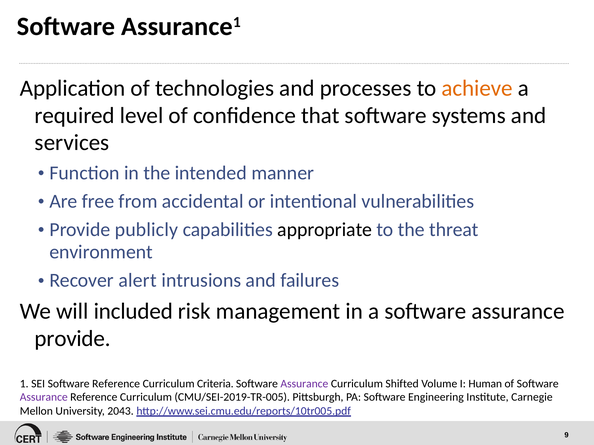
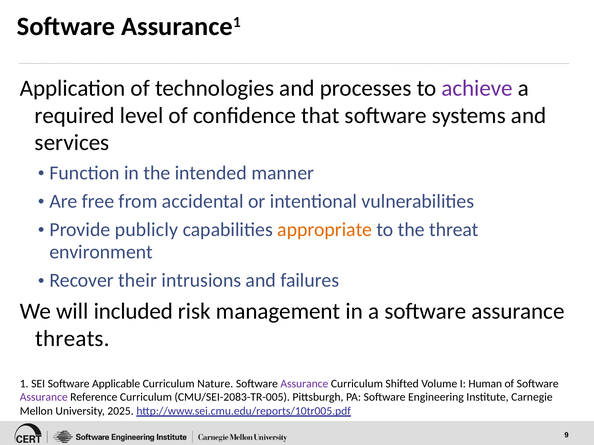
achieve colour: orange -> purple (477, 88)
appropriate colour: black -> orange (325, 230)
alert: alert -> their (138, 281)
provide: provide -> threats (72, 339)
Software Reference: Reference -> Applicable (116, 384)
Criteria: Criteria -> Nature (215, 384)
CMU/SEI-2019-TR-005: CMU/SEI-2019-TR-005 -> CMU/SEI-2083-TR-005 (232, 398)
2043: 2043 -> 2025 (121, 411)
